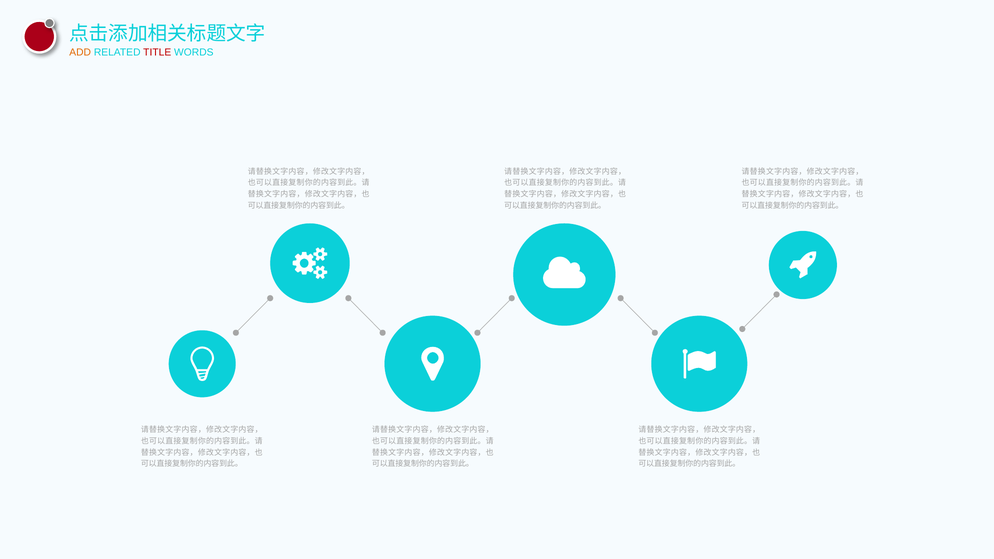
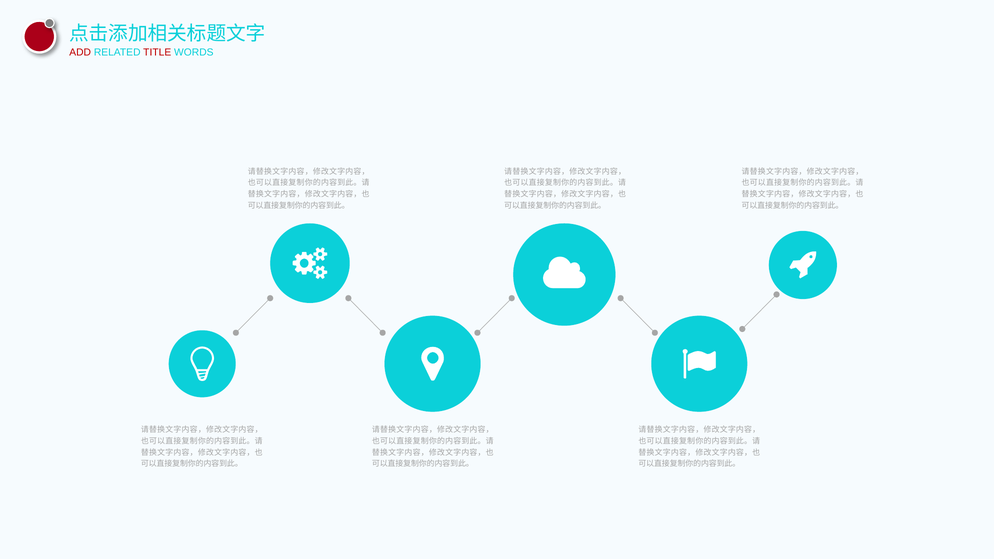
ADD colour: orange -> red (80, 52)
